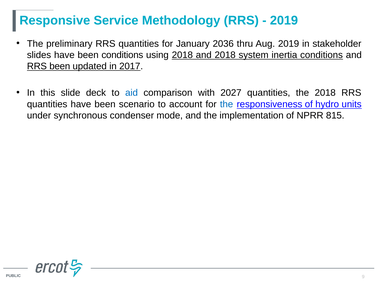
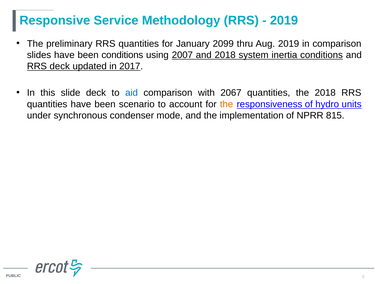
2036: 2036 -> 2099 (223, 44)
in stakeholder: stakeholder -> comparison (337, 44)
using 2018: 2018 -> 2007 (182, 55)
RRS been: been -> deck (60, 66)
2027: 2027 -> 2067 (231, 93)
the colour: blue -> orange (227, 104)
